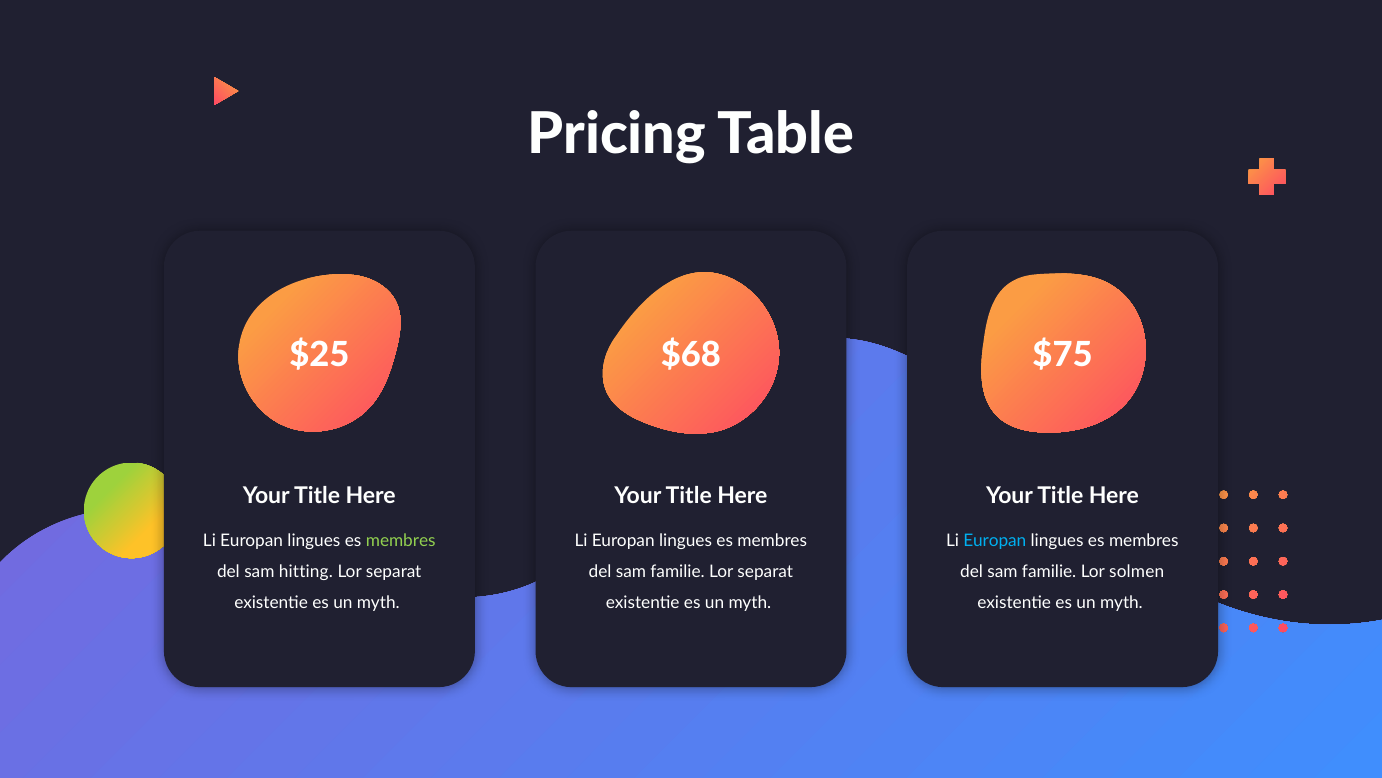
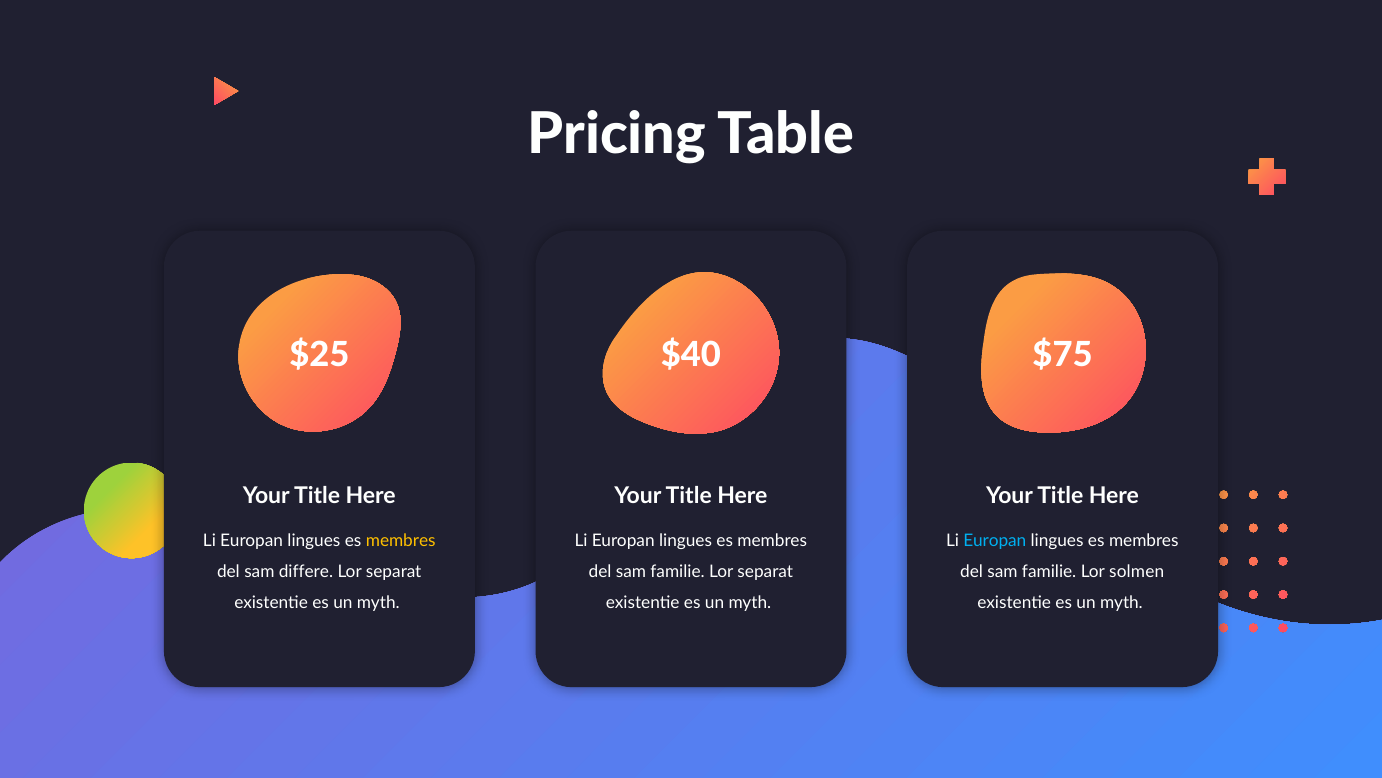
$68: $68 -> $40 (691, 355)
membres colour: light green -> yellow (401, 540)
hitting: hitting -> differe (306, 571)
